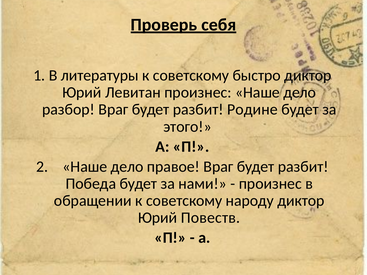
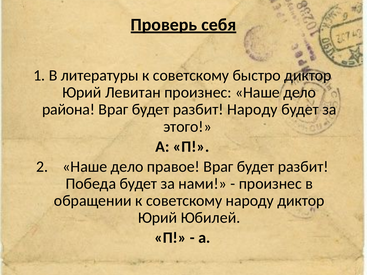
разбор: разбор -> района (69, 110)
разбит Родине: Родине -> Народу (252, 110)
Повеств: Повеств -> Юбилей (211, 218)
